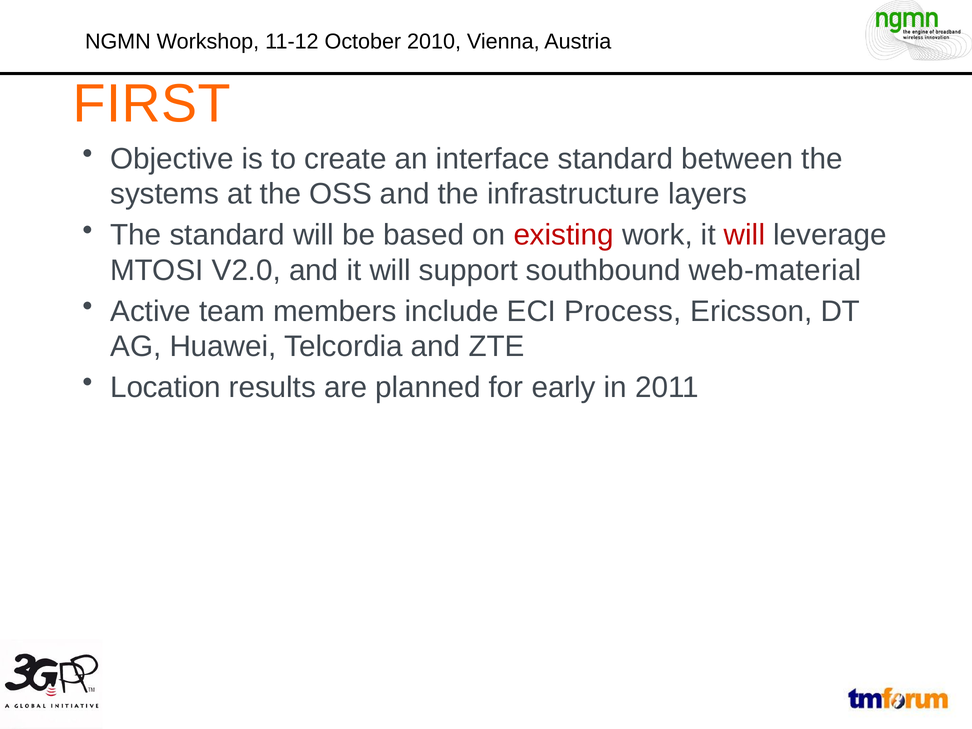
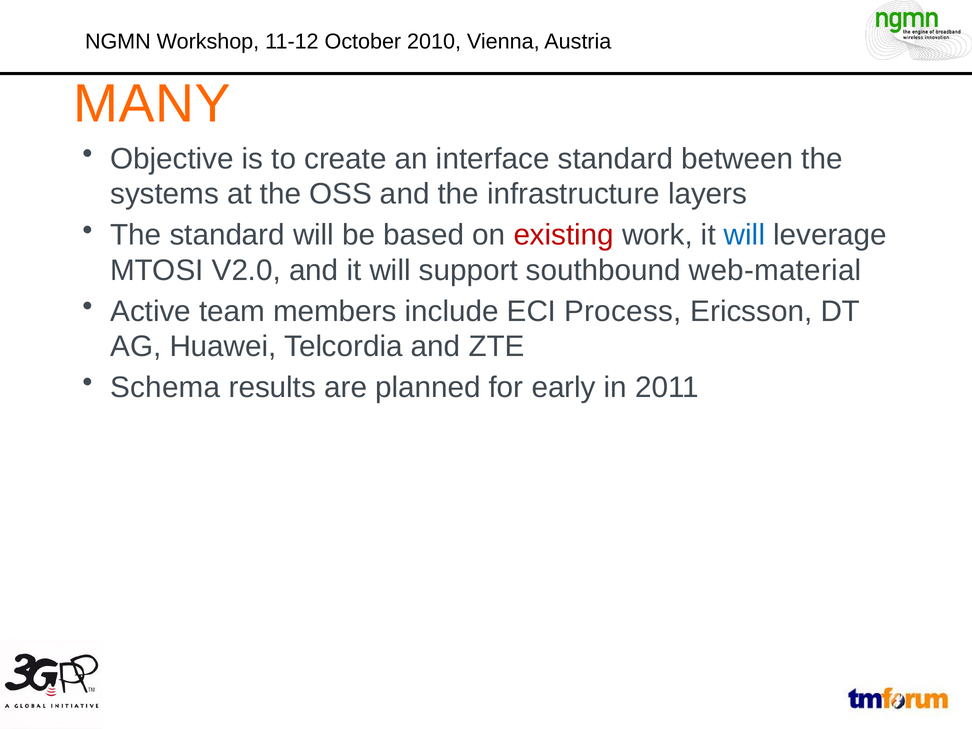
FIRST: FIRST -> MANY (152, 104)
will colour: red -> blue (745, 235)
Location: Location -> Schema (165, 387)
